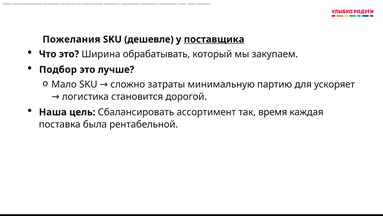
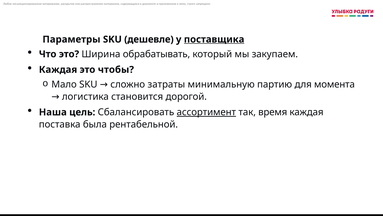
Пожелания: Пожелания -> Параметры (71, 39)
Подбор: Подбор -> Каждая (58, 69)
лучше: лучше -> чтобы (116, 69)
ускоряет: ускоряет -> момента (334, 84)
ассортимент underline: none -> present (206, 112)
